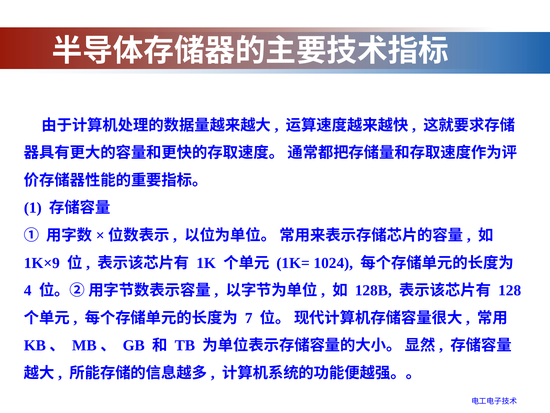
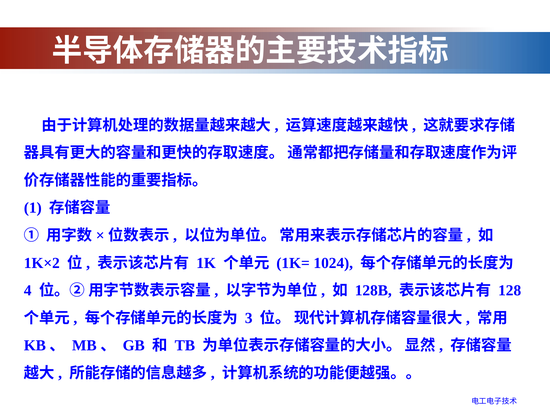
1K×9: 1K×9 -> 1K×2 (42, 263)
7: 7 -> 3 (249, 318)
